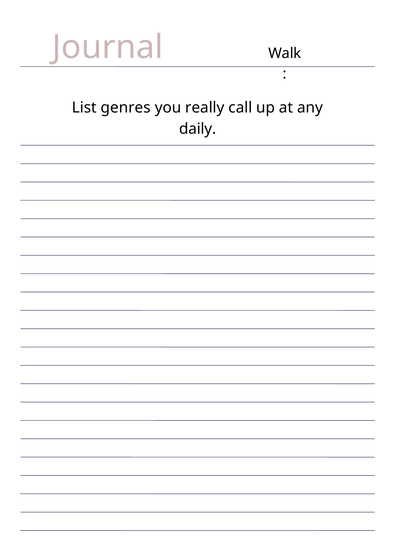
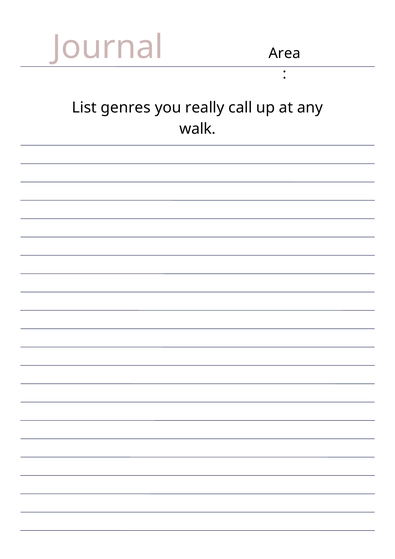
Walk: Walk -> Area (285, 53)
daily: daily -> walk (198, 129)
